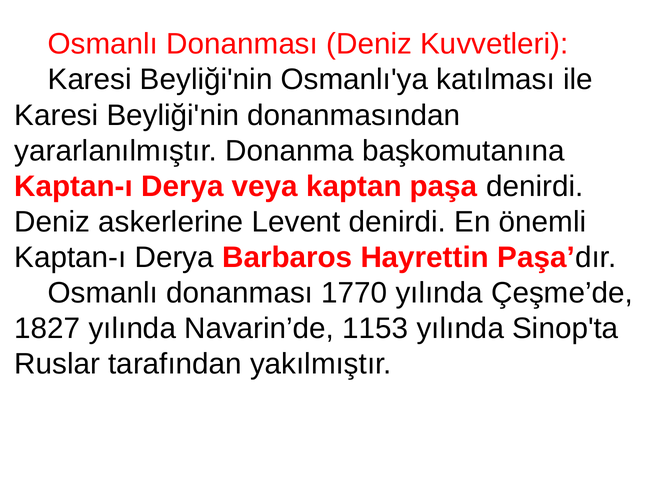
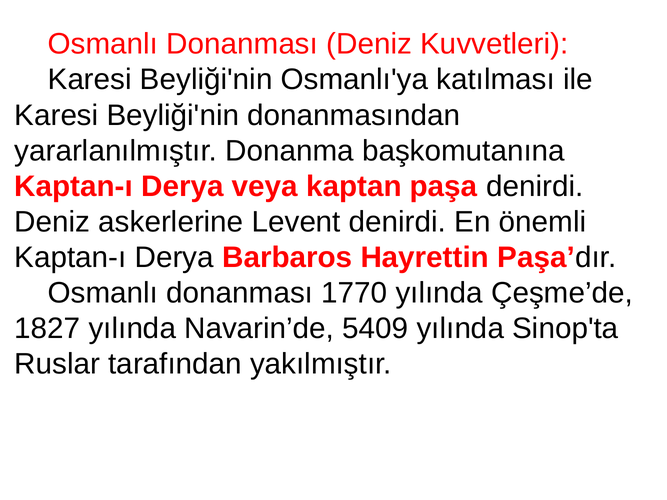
1153: 1153 -> 5409 (375, 329)
